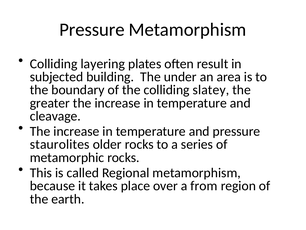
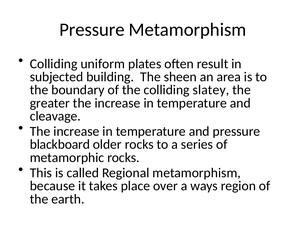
layering: layering -> uniform (103, 64)
under: under -> sheen (180, 77)
staurolites: staurolites -> blackboard (60, 144)
from: from -> ways (204, 186)
